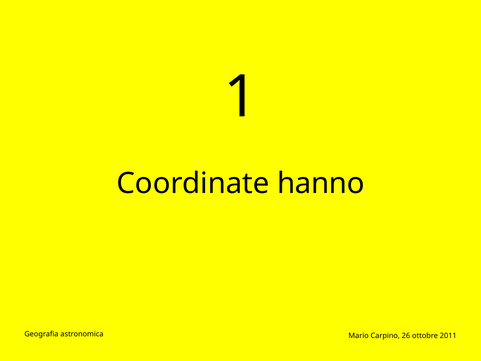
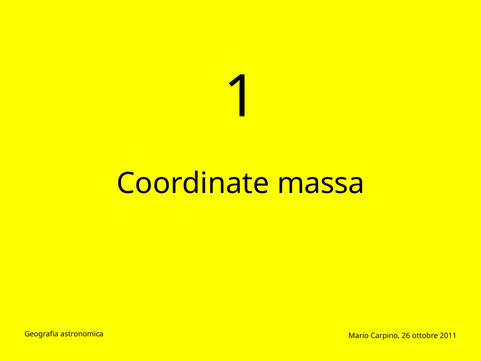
hanno: hanno -> massa (321, 183)
